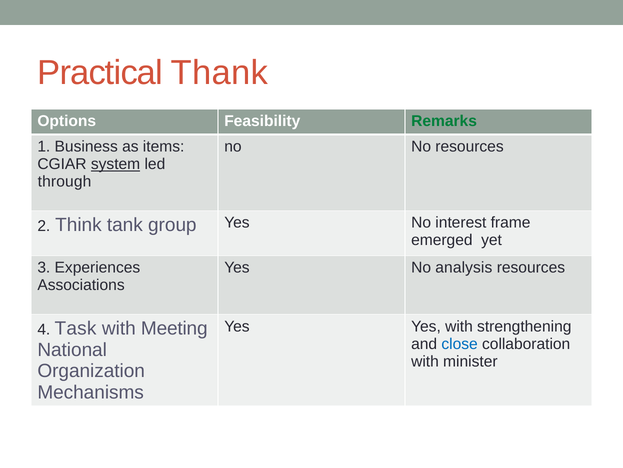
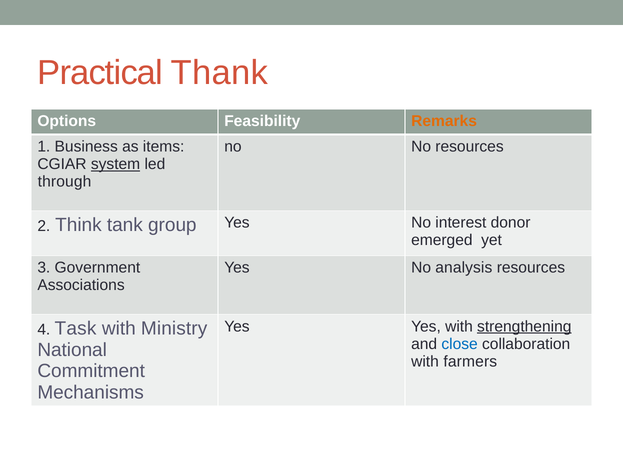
Remarks colour: green -> orange (444, 121)
frame: frame -> donor (511, 222)
Experiences: Experiences -> Government (97, 267)
strengthening underline: none -> present (524, 326)
Meeting: Meeting -> Ministry (174, 328)
minister: minister -> farmers (470, 361)
Organization: Organization -> Commitment (91, 371)
